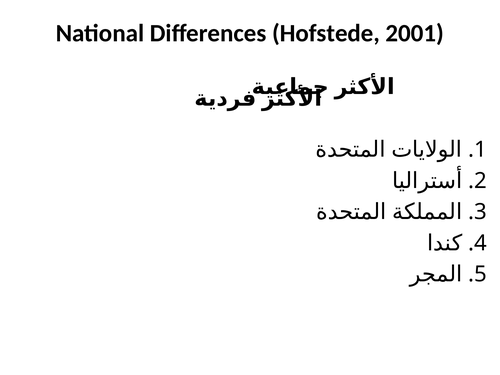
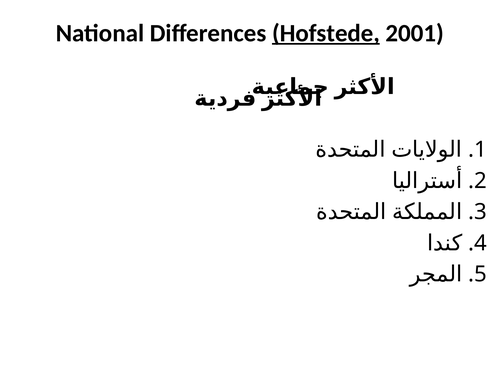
Hofstede underline: none -> present (326, 33)
